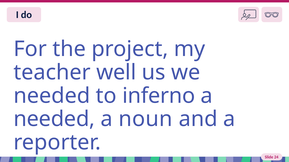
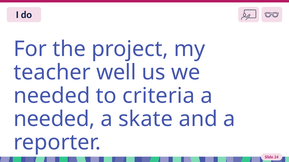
inferno: inferno -> criteria (159, 96)
noun: noun -> skate (146, 119)
